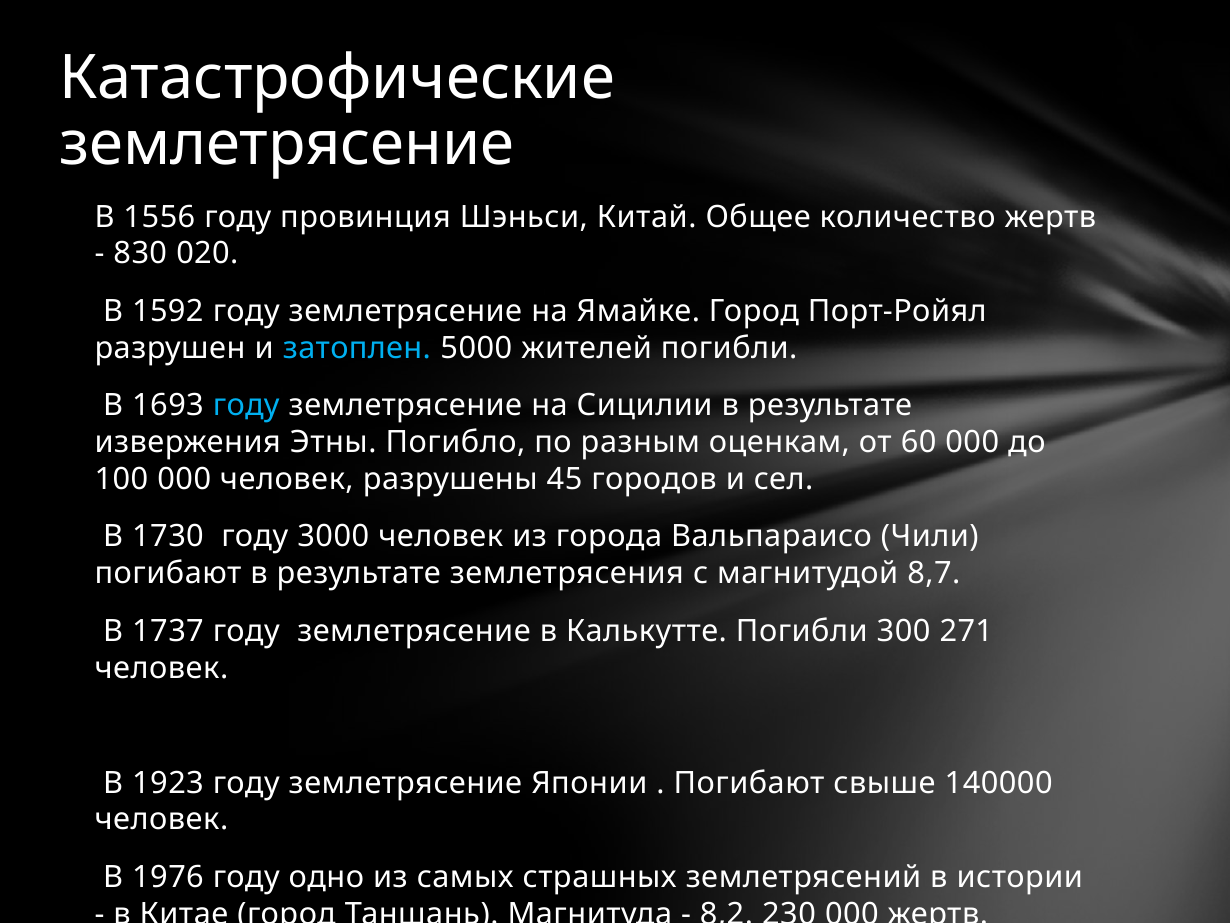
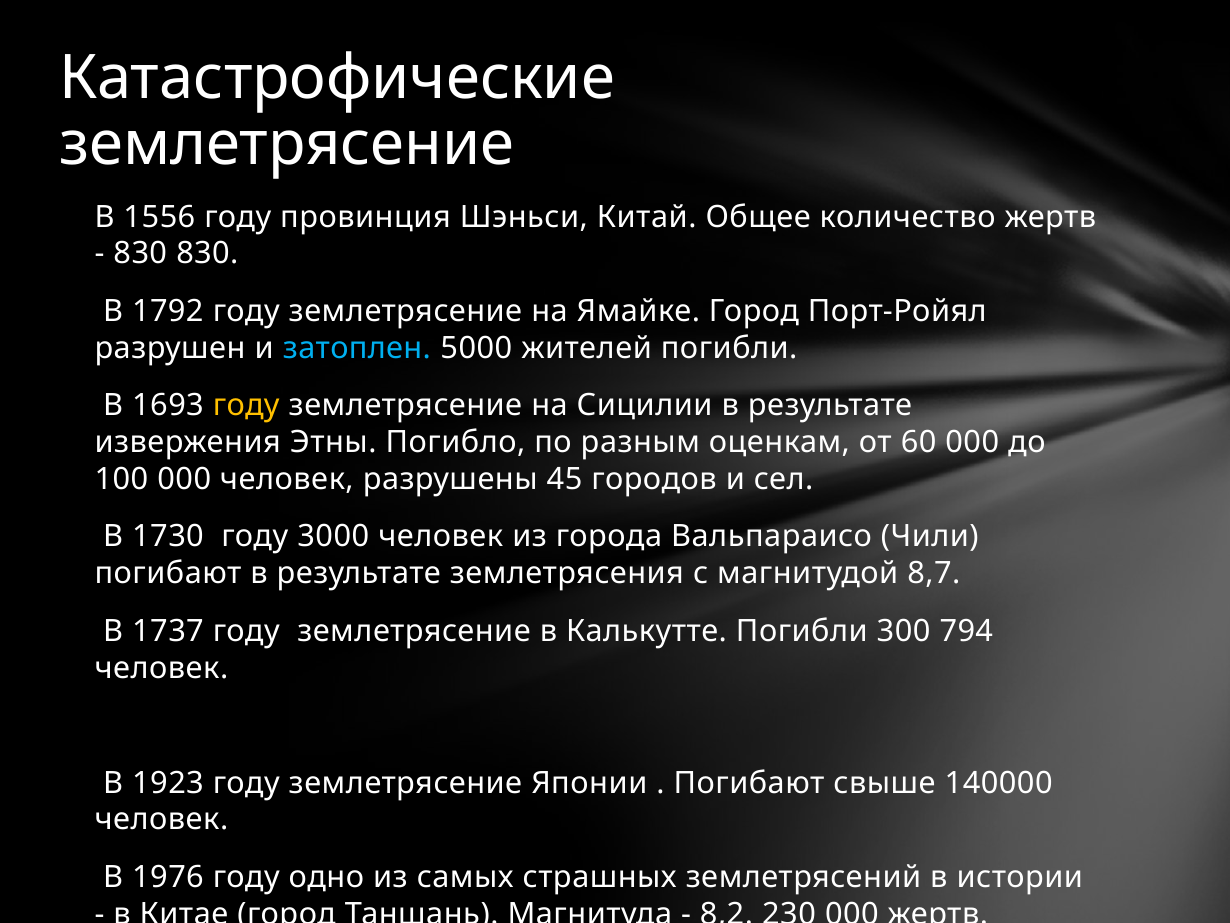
830 020: 020 -> 830 (207, 254)
1592: 1592 -> 1792 (168, 311)
году colour: light blue -> yellow (246, 405)
271: 271 -> 794 (966, 631)
